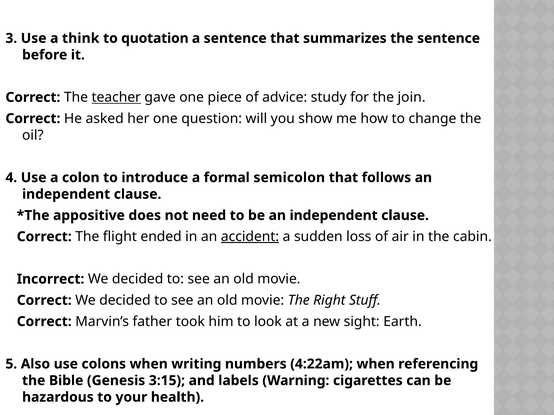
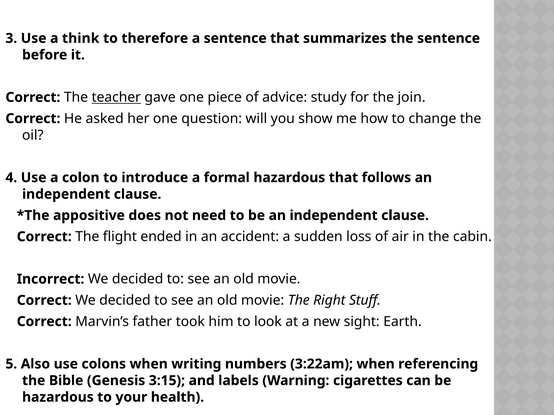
quotation: quotation -> therefore (155, 38)
formal semicolon: semicolon -> hazardous (289, 178)
accident underline: present -> none (250, 237)
4:22am: 4:22am -> 3:22am (322, 364)
